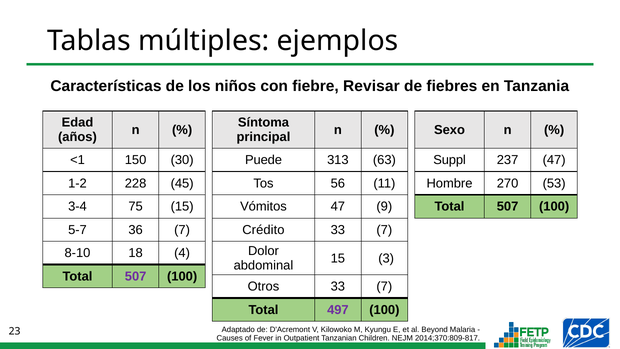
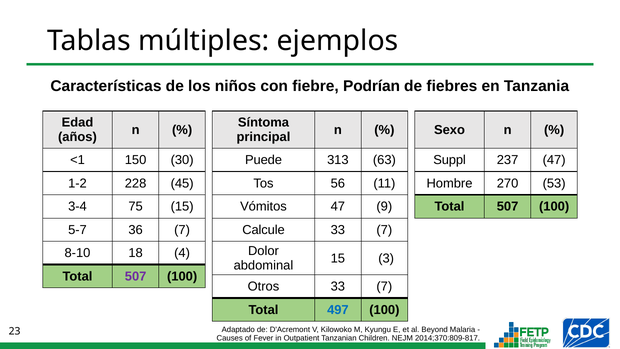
Revisar: Revisar -> Podrían (372, 86)
Crédito: Crédito -> Calcule (264, 230)
497 colour: purple -> blue (338, 310)
